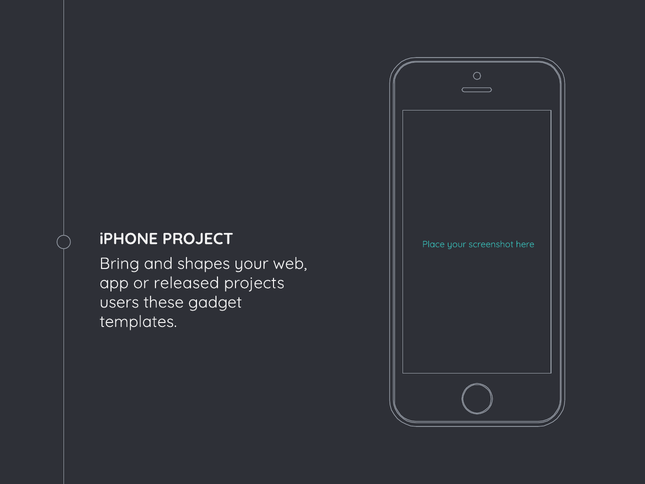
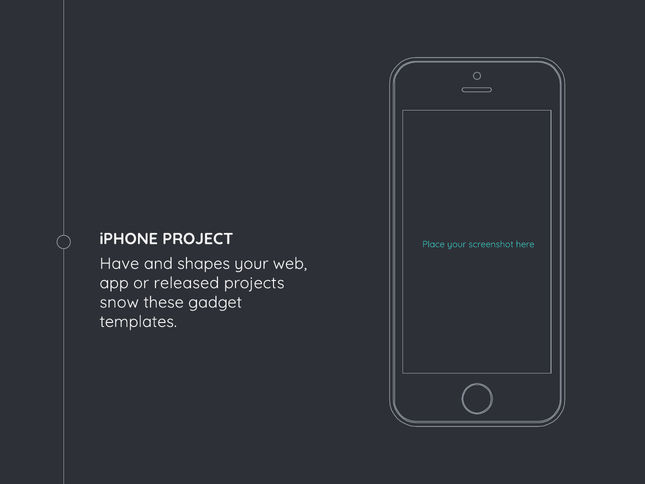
Bring: Bring -> Have (119, 263)
users: users -> snow (119, 302)
